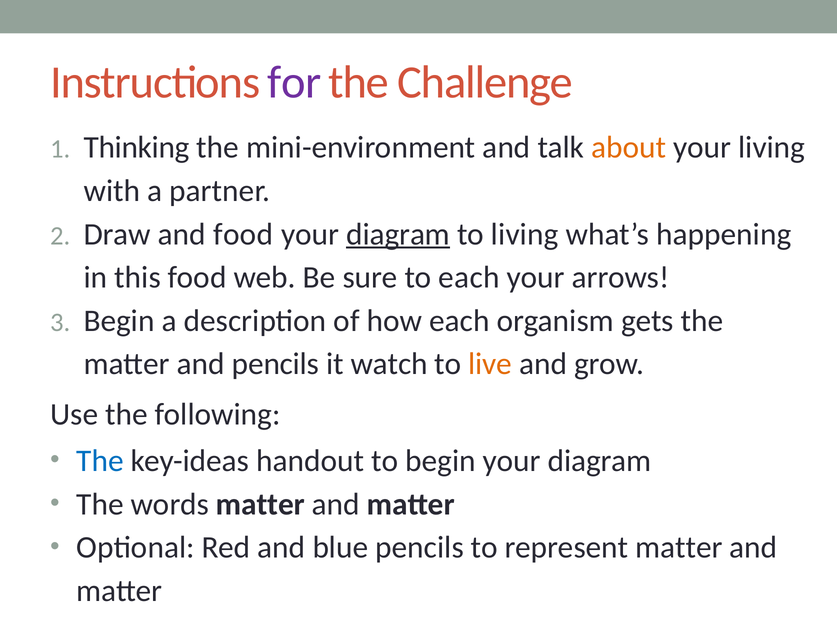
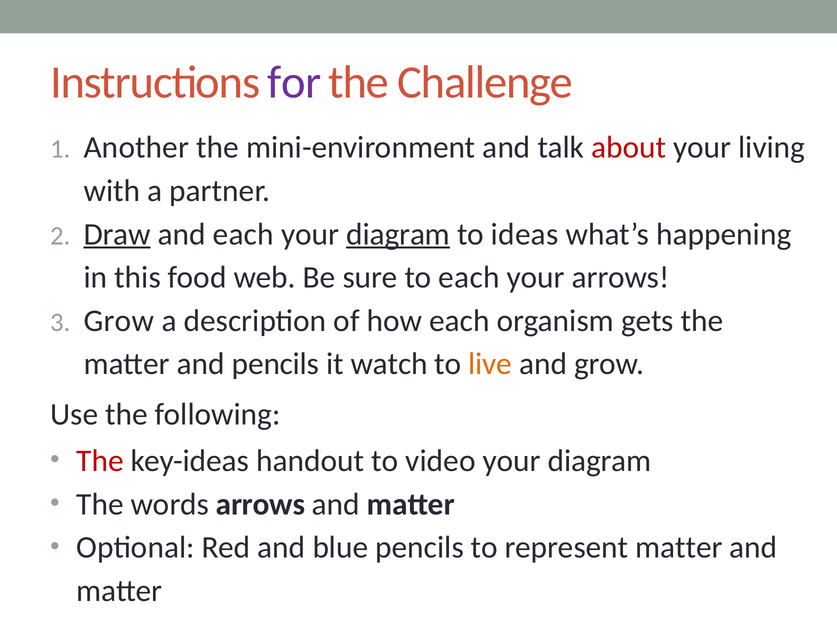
Thinking: Thinking -> Another (136, 148)
about colour: orange -> red (629, 148)
Draw underline: none -> present (117, 234)
and food: food -> each (243, 234)
to living: living -> ideas (525, 234)
Begin: Begin -> Grow (119, 321)
The colour: blue -> red (100, 462)
to begin: begin -> video (440, 462)
words matter: matter -> arrows (260, 505)
